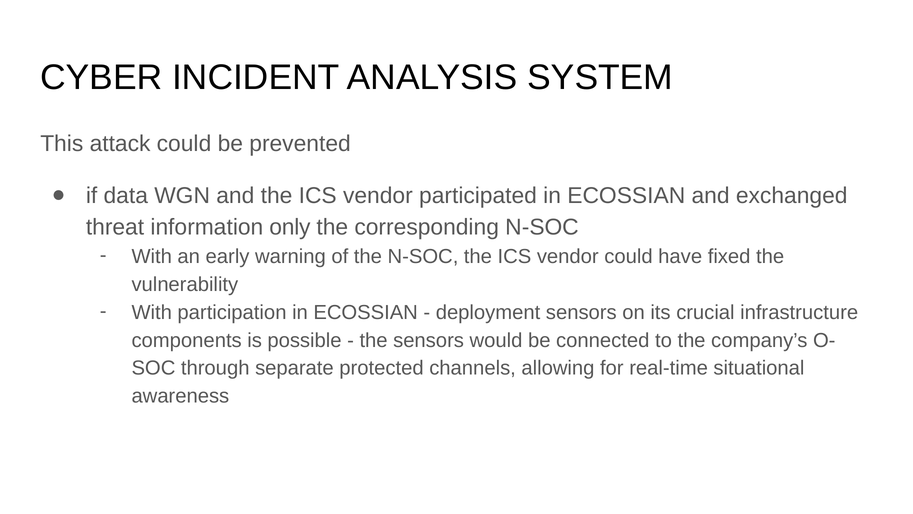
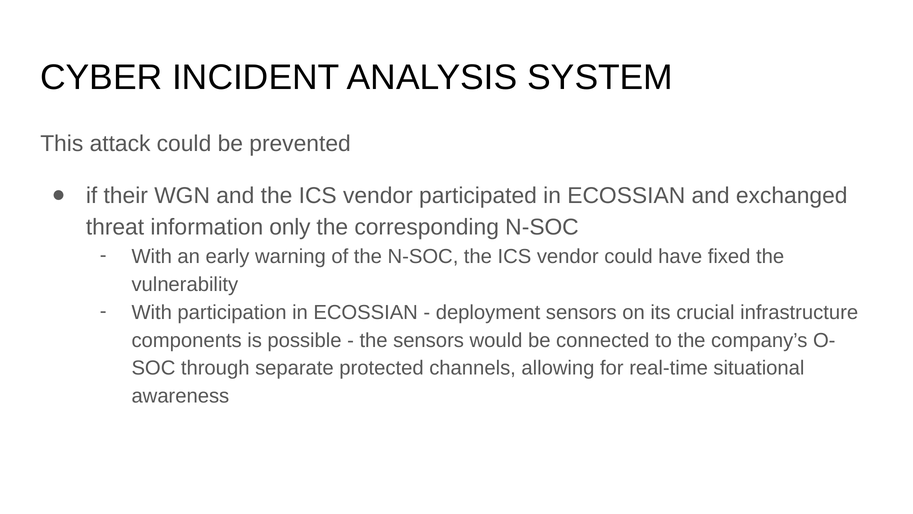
data: data -> their (126, 195)
